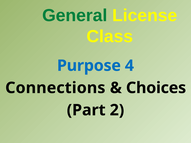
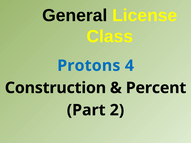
General colour: green -> black (75, 16)
Purpose: Purpose -> Protons (89, 66)
Connections: Connections -> Construction (55, 88)
Choices: Choices -> Percent (156, 88)
